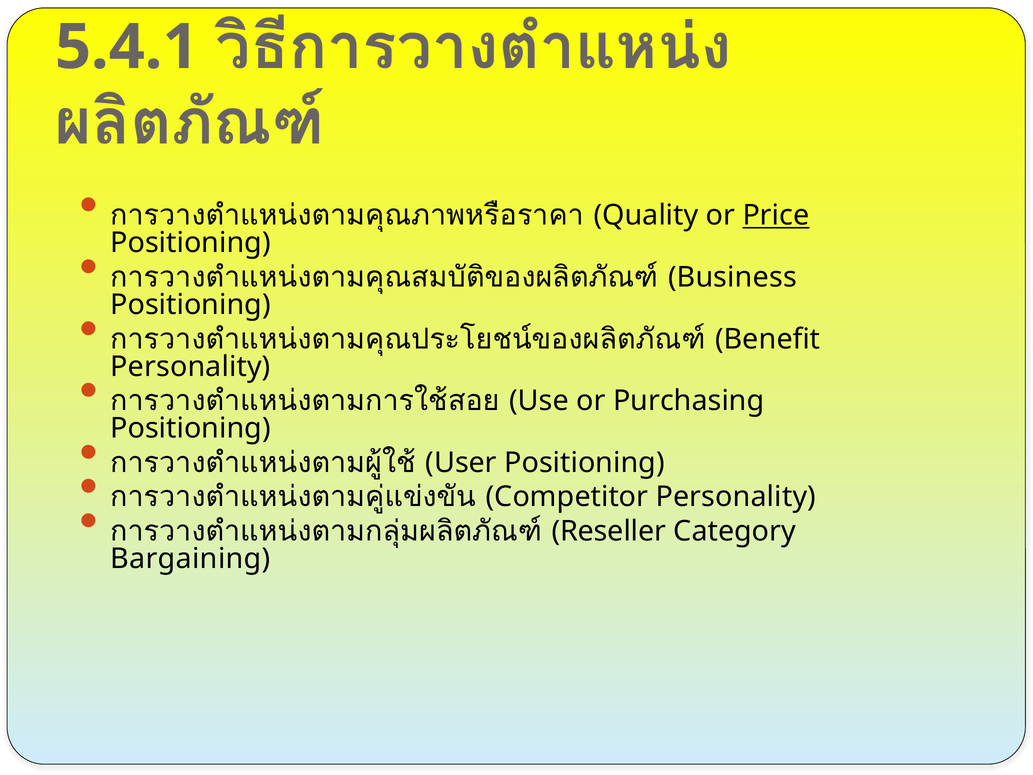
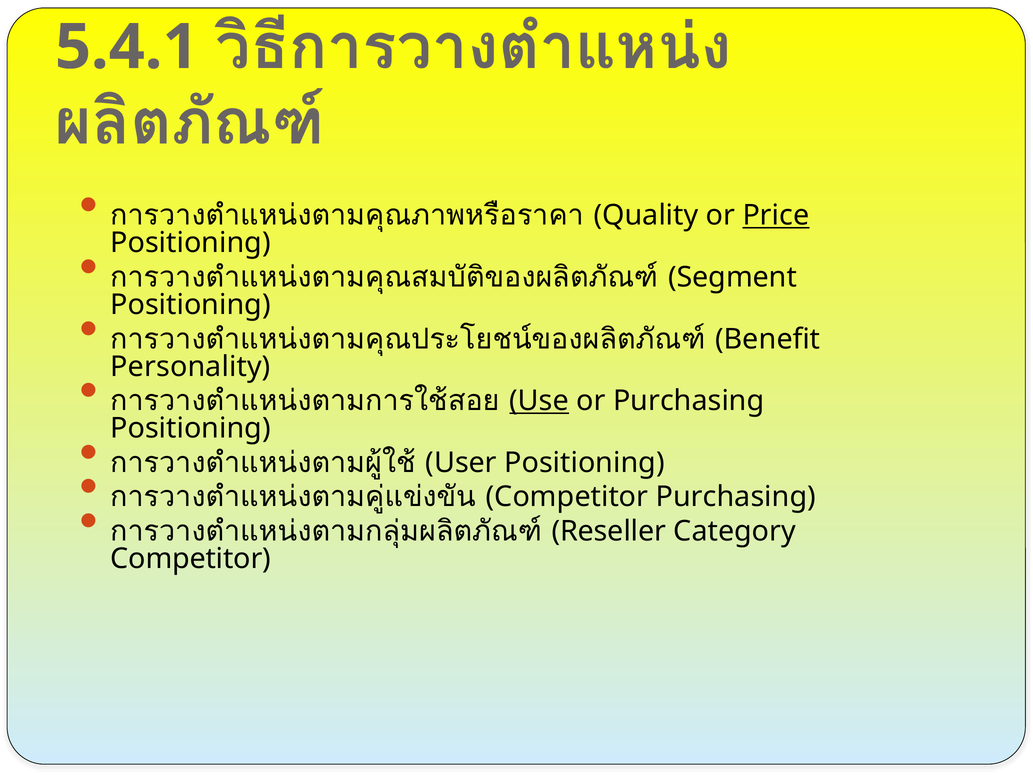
Business: Business -> Segment (733, 277)
Use underline: none -> present (539, 401)
Competitor Personality: Personality -> Purchasing (736, 497)
Bargaining: Bargaining -> Competitor (191, 559)
